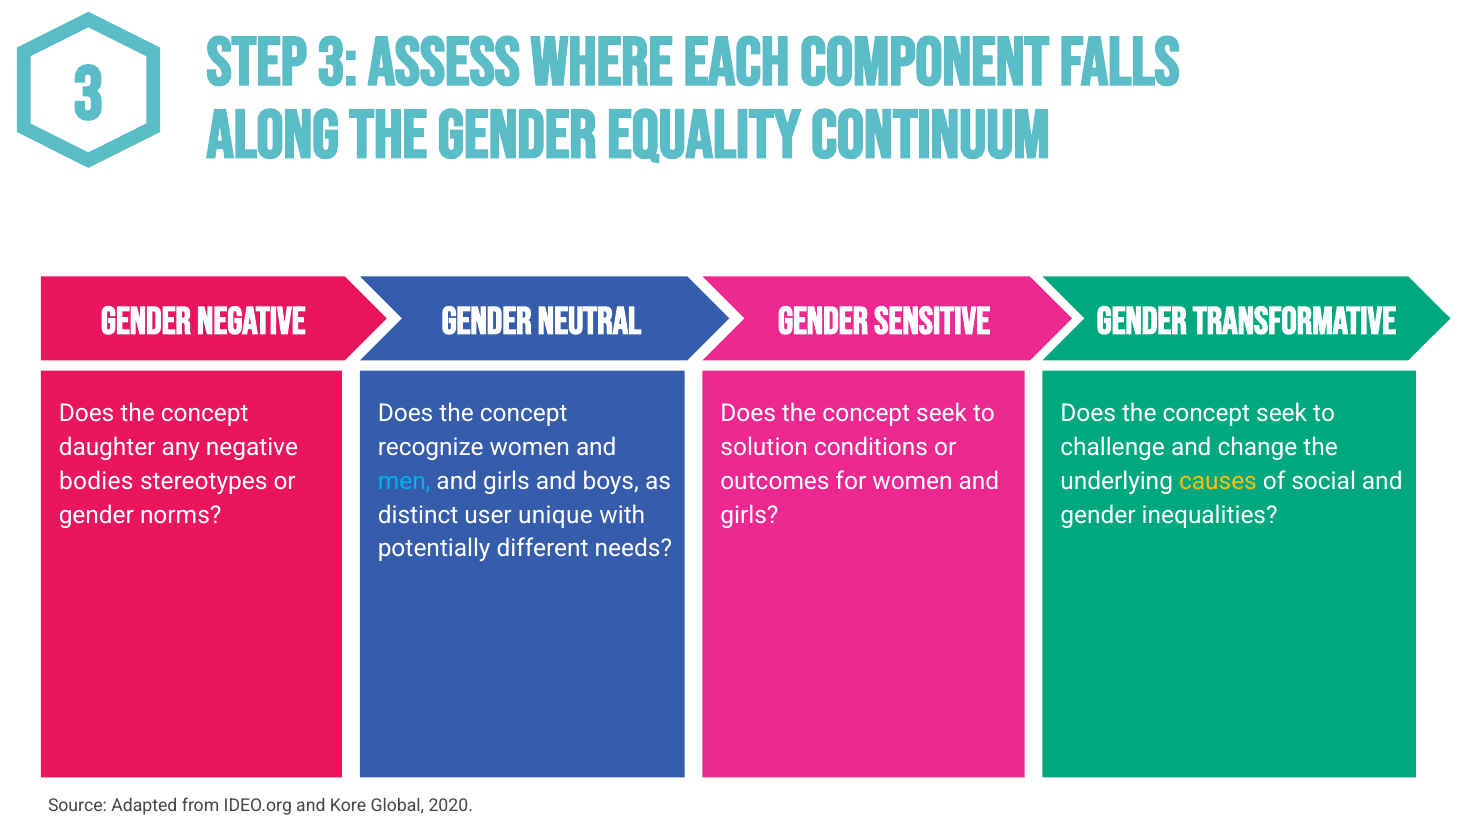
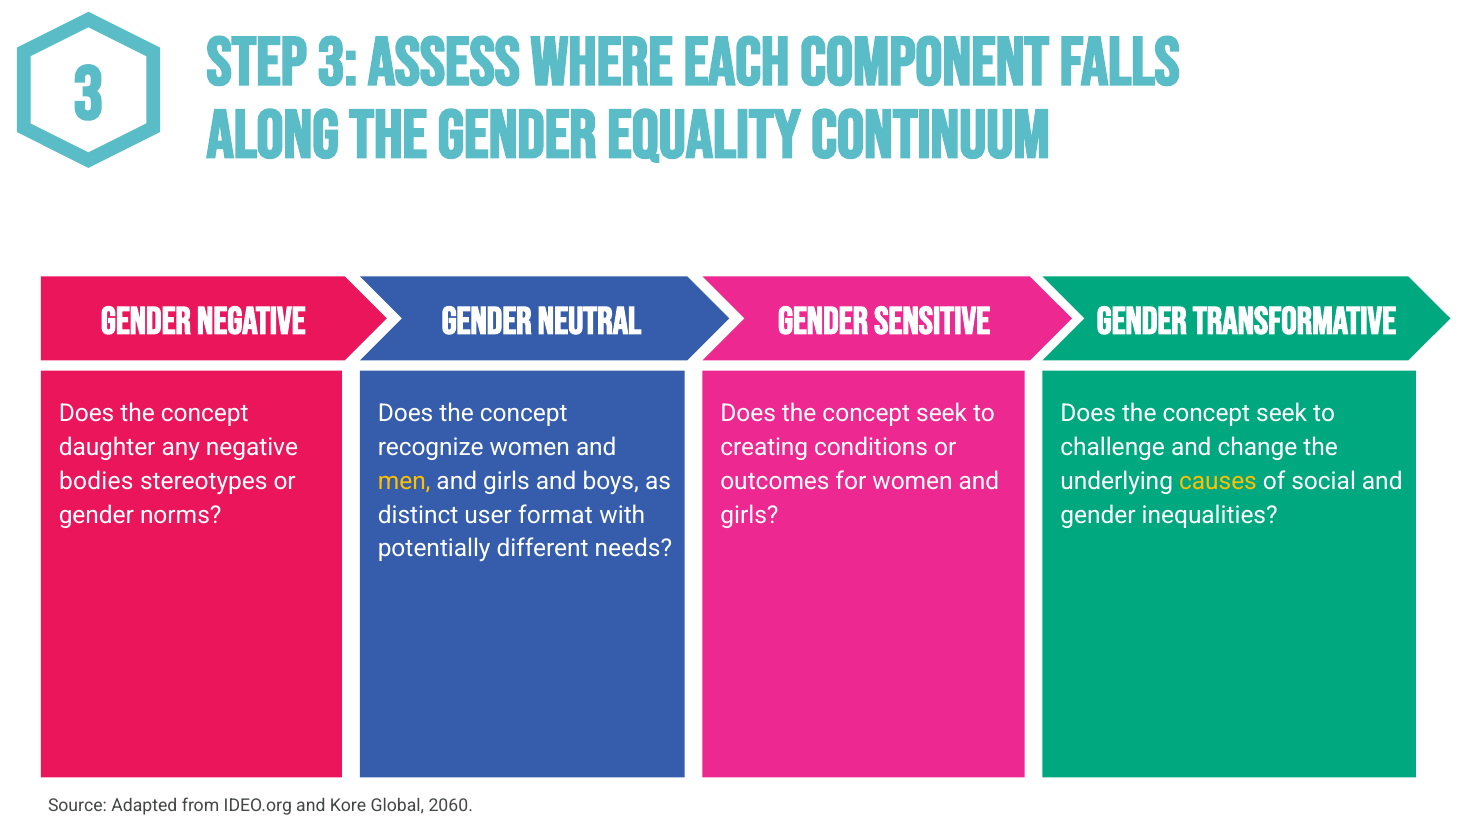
solution: solution -> creating (764, 448)
men colour: light blue -> yellow (404, 481)
unique: unique -> format (555, 515)
2020: 2020 -> 2060 (451, 806)
